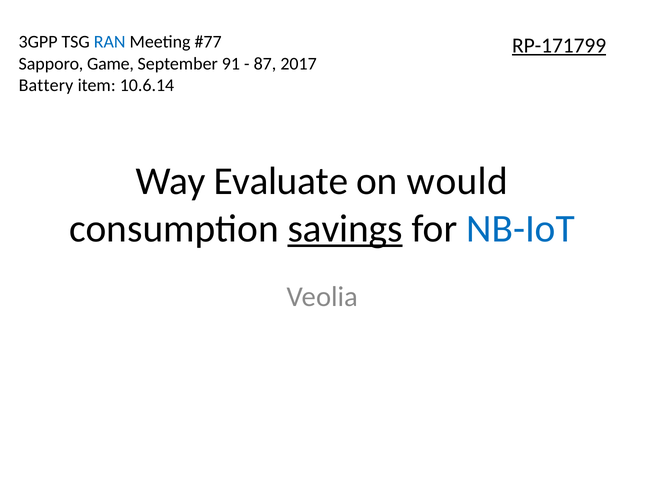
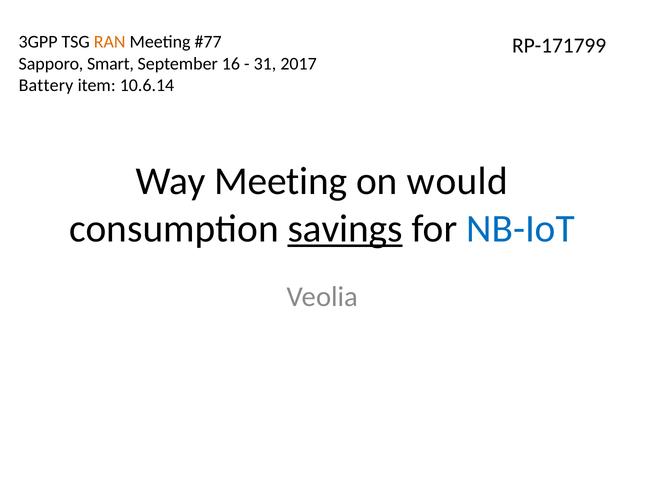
RAN colour: blue -> orange (110, 42)
RP-171799 underline: present -> none (559, 46)
Game: Game -> Smart (110, 64)
91: 91 -> 16 (231, 64)
87: 87 -> 31 (265, 64)
Way Evaluate: Evaluate -> Meeting (281, 181)
